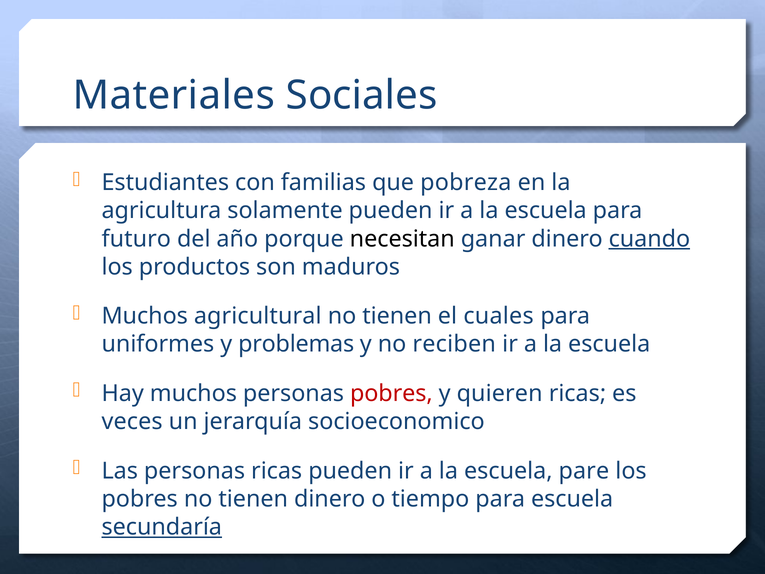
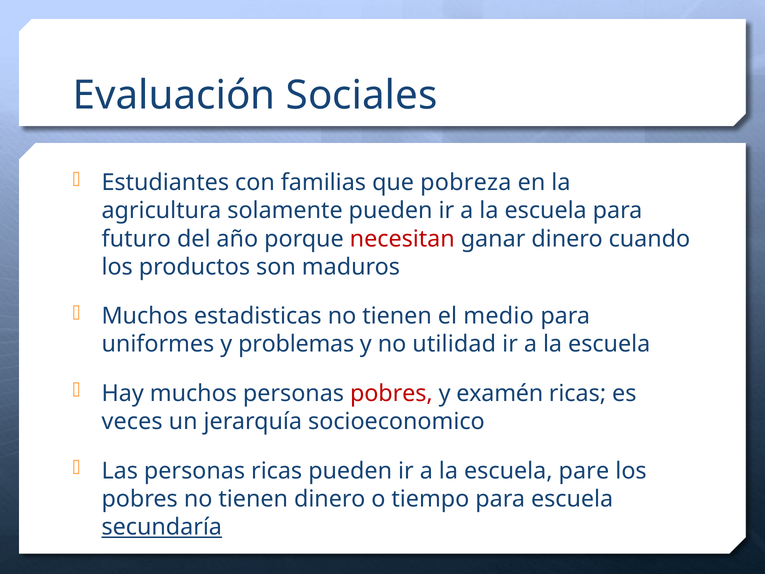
Materiales: Materiales -> Evaluación (174, 95)
necesitan colour: black -> red (402, 239)
cuando underline: present -> none (649, 239)
agricultural: agricultural -> estadisticas (258, 316)
cuales: cuales -> medio (499, 316)
reciben: reciben -> utilidad (454, 344)
quieren: quieren -> examén (500, 393)
